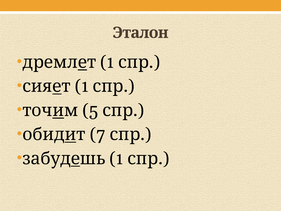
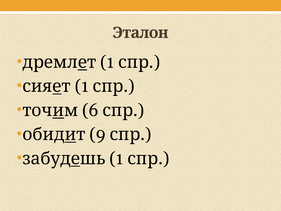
5: 5 -> 6 (90, 110)
7: 7 -> 9 (98, 134)
